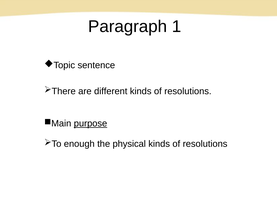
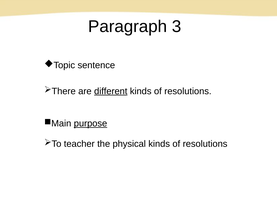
1: 1 -> 3 (177, 27)
different underline: none -> present (111, 91)
enough: enough -> teacher (79, 144)
